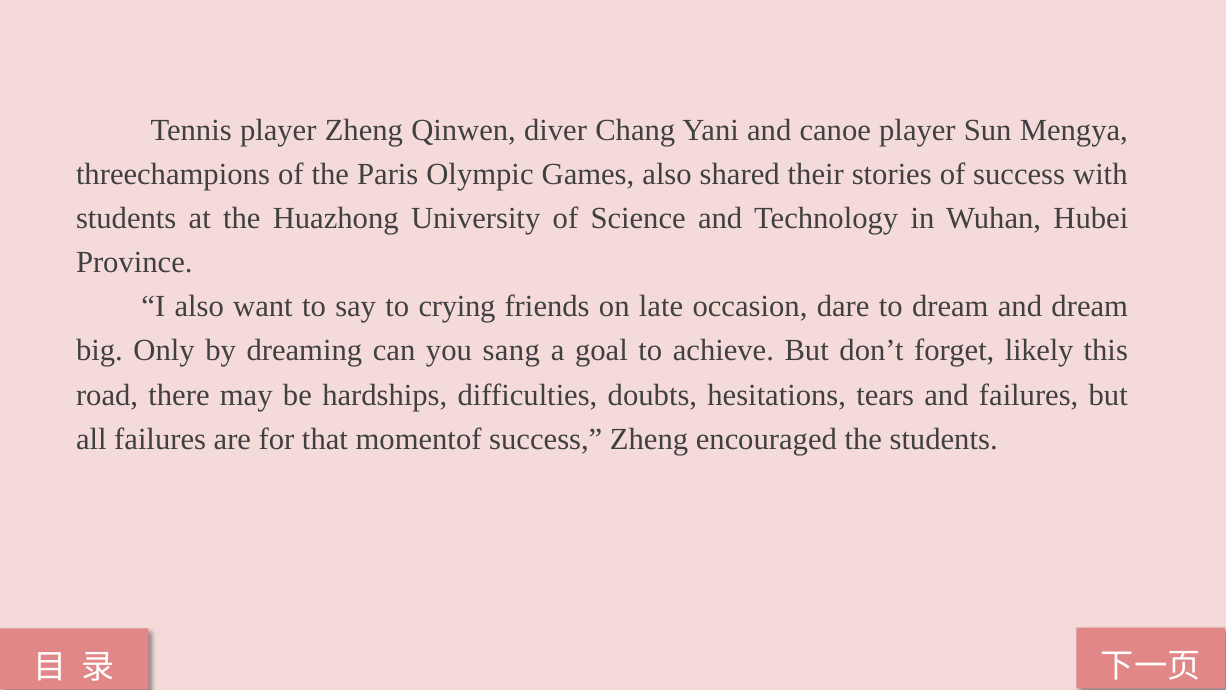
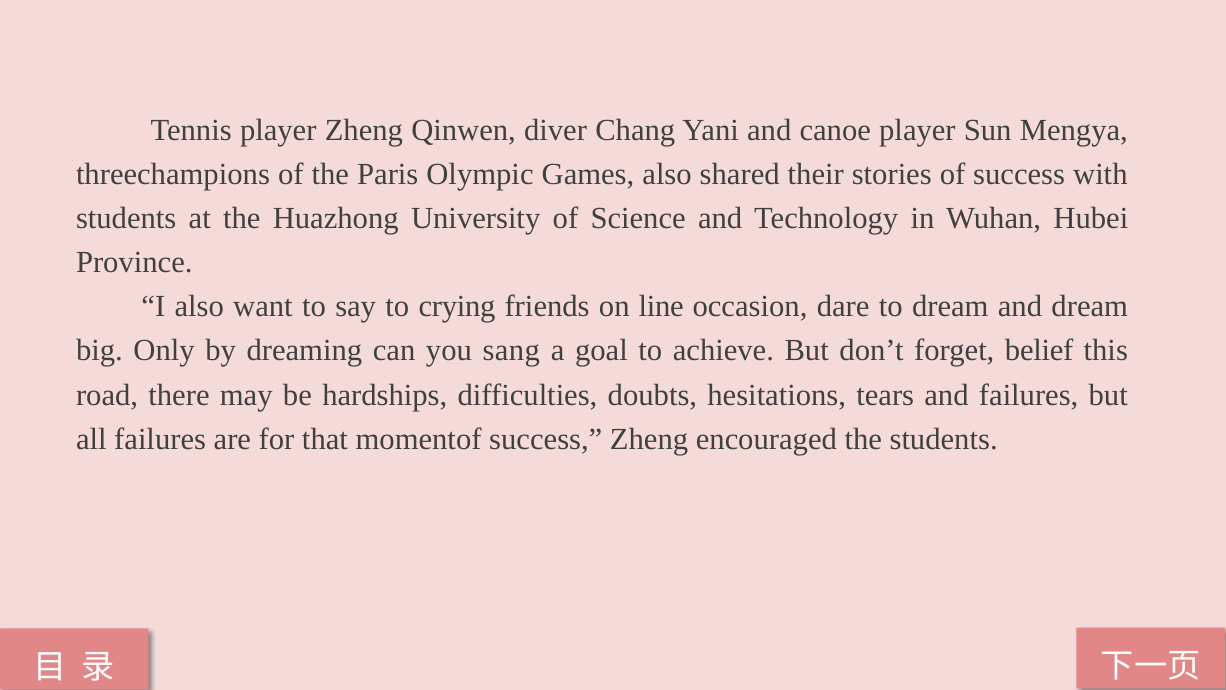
late: late -> line (661, 306)
likely: likely -> belief (1039, 351)
